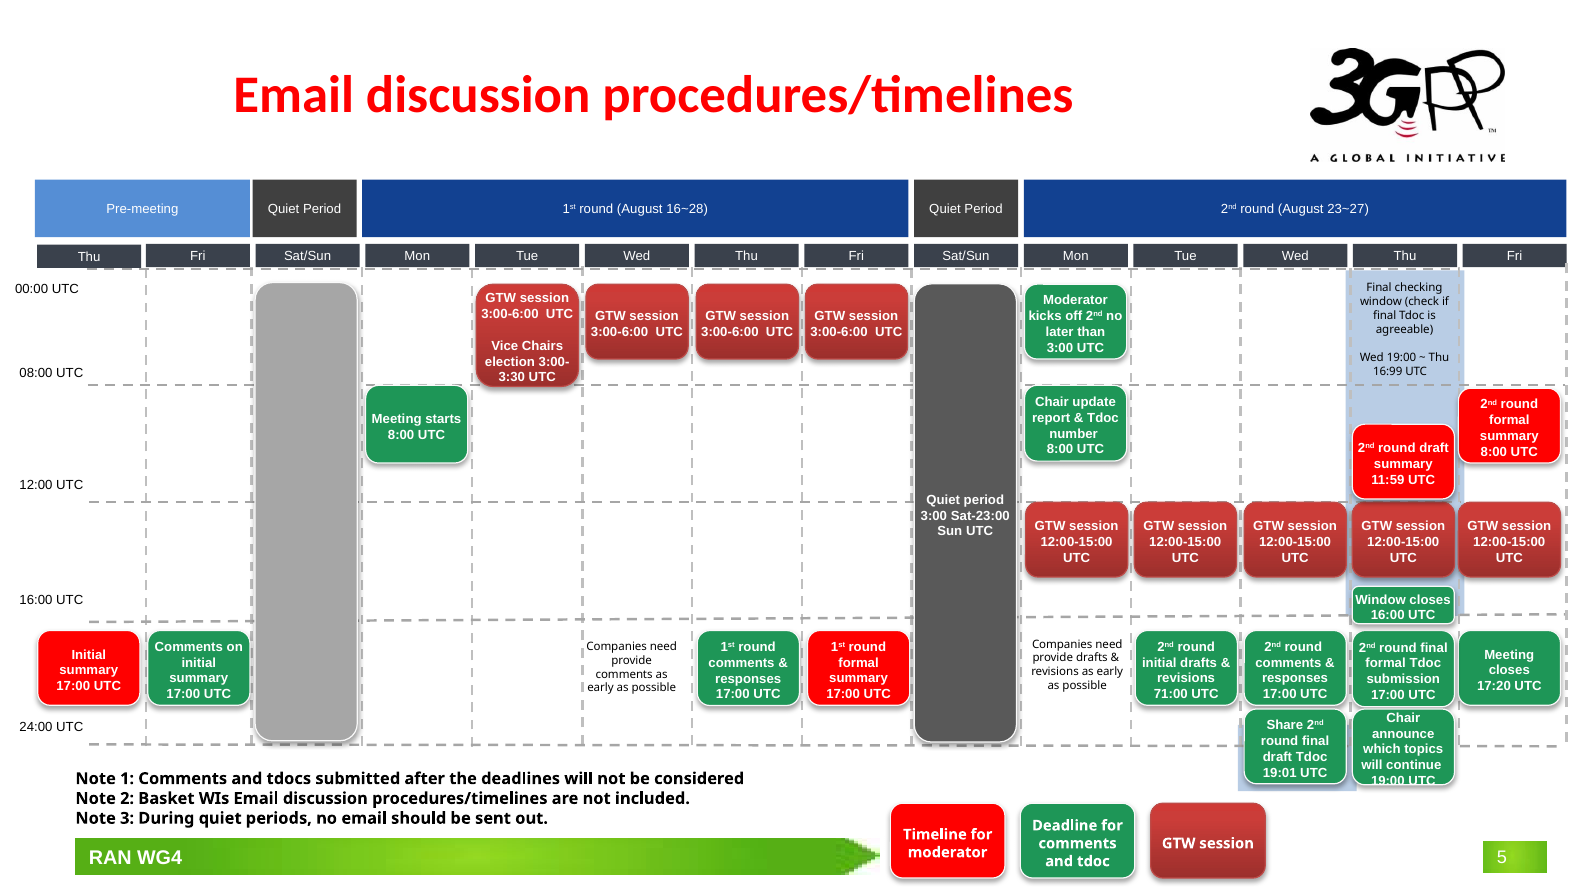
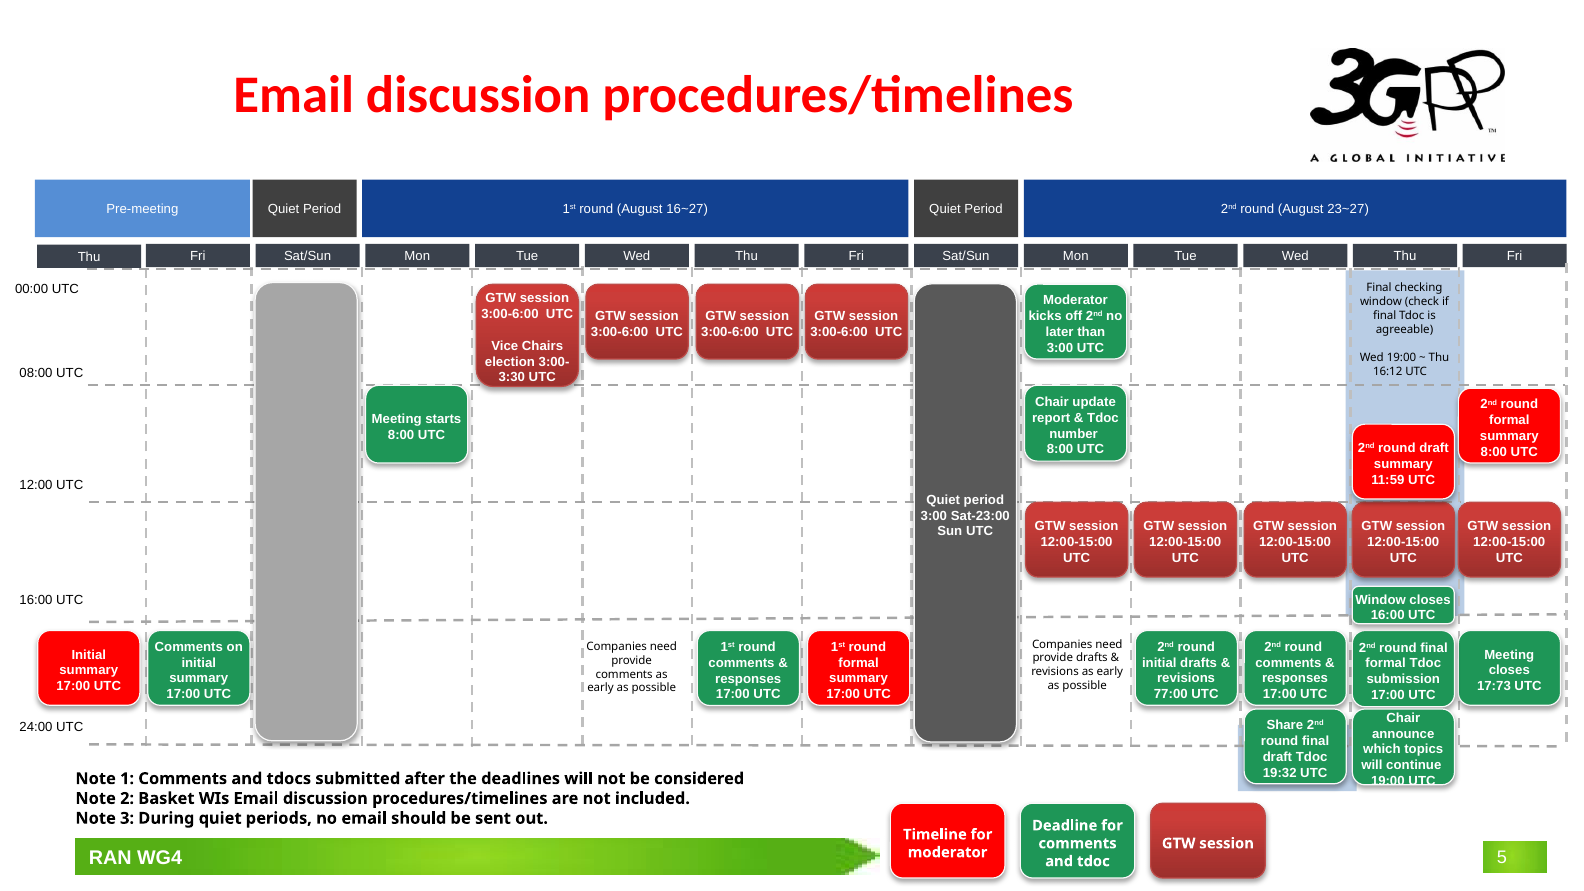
16~28: 16~28 -> 16~27 (687, 209)
16:99: 16:99 -> 16:12 (1388, 371)
17:20: 17:20 -> 17:73 (1494, 686)
71:00: 71:00 -> 77:00 (1171, 694)
19:01: 19:01 -> 19:32 (1280, 773)
